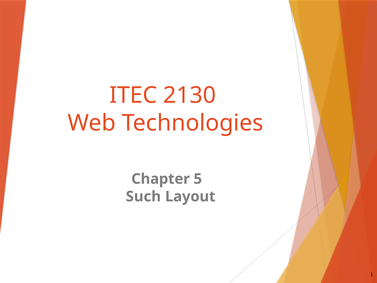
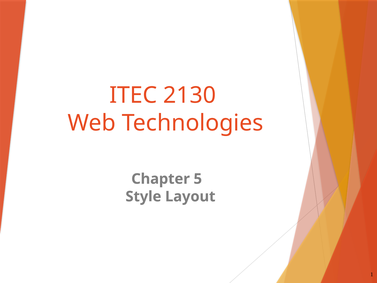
Such: Such -> Style (143, 196)
